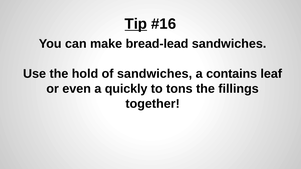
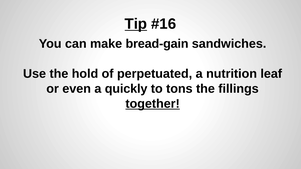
bread-lead: bread-lead -> bread-gain (157, 44)
of sandwiches: sandwiches -> perpetuated (155, 74)
contains: contains -> nutrition (232, 74)
together underline: none -> present (153, 104)
